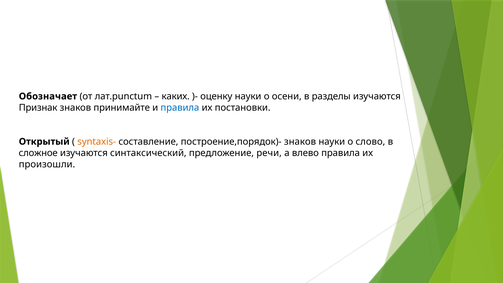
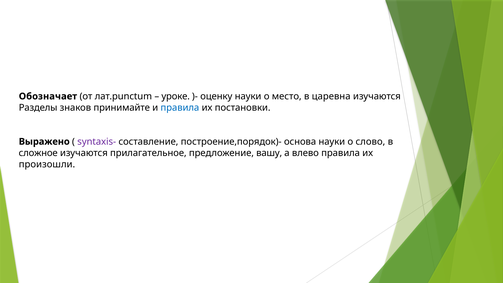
каких: каких -> уроке (176, 96)
осени: осени -> место (287, 96)
разделы: разделы -> царевна (331, 96)
Признак: Признак -> Разделы (38, 108)
Открытый: Открытый -> Выражено (44, 142)
syntaxis- colour: orange -> purple (97, 142)
построение,порядок)- знаков: знаков -> основа (300, 142)
синтаксический: синтаксический -> прилагательное (148, 153)
речи: речи -> вашу (269, 153)
